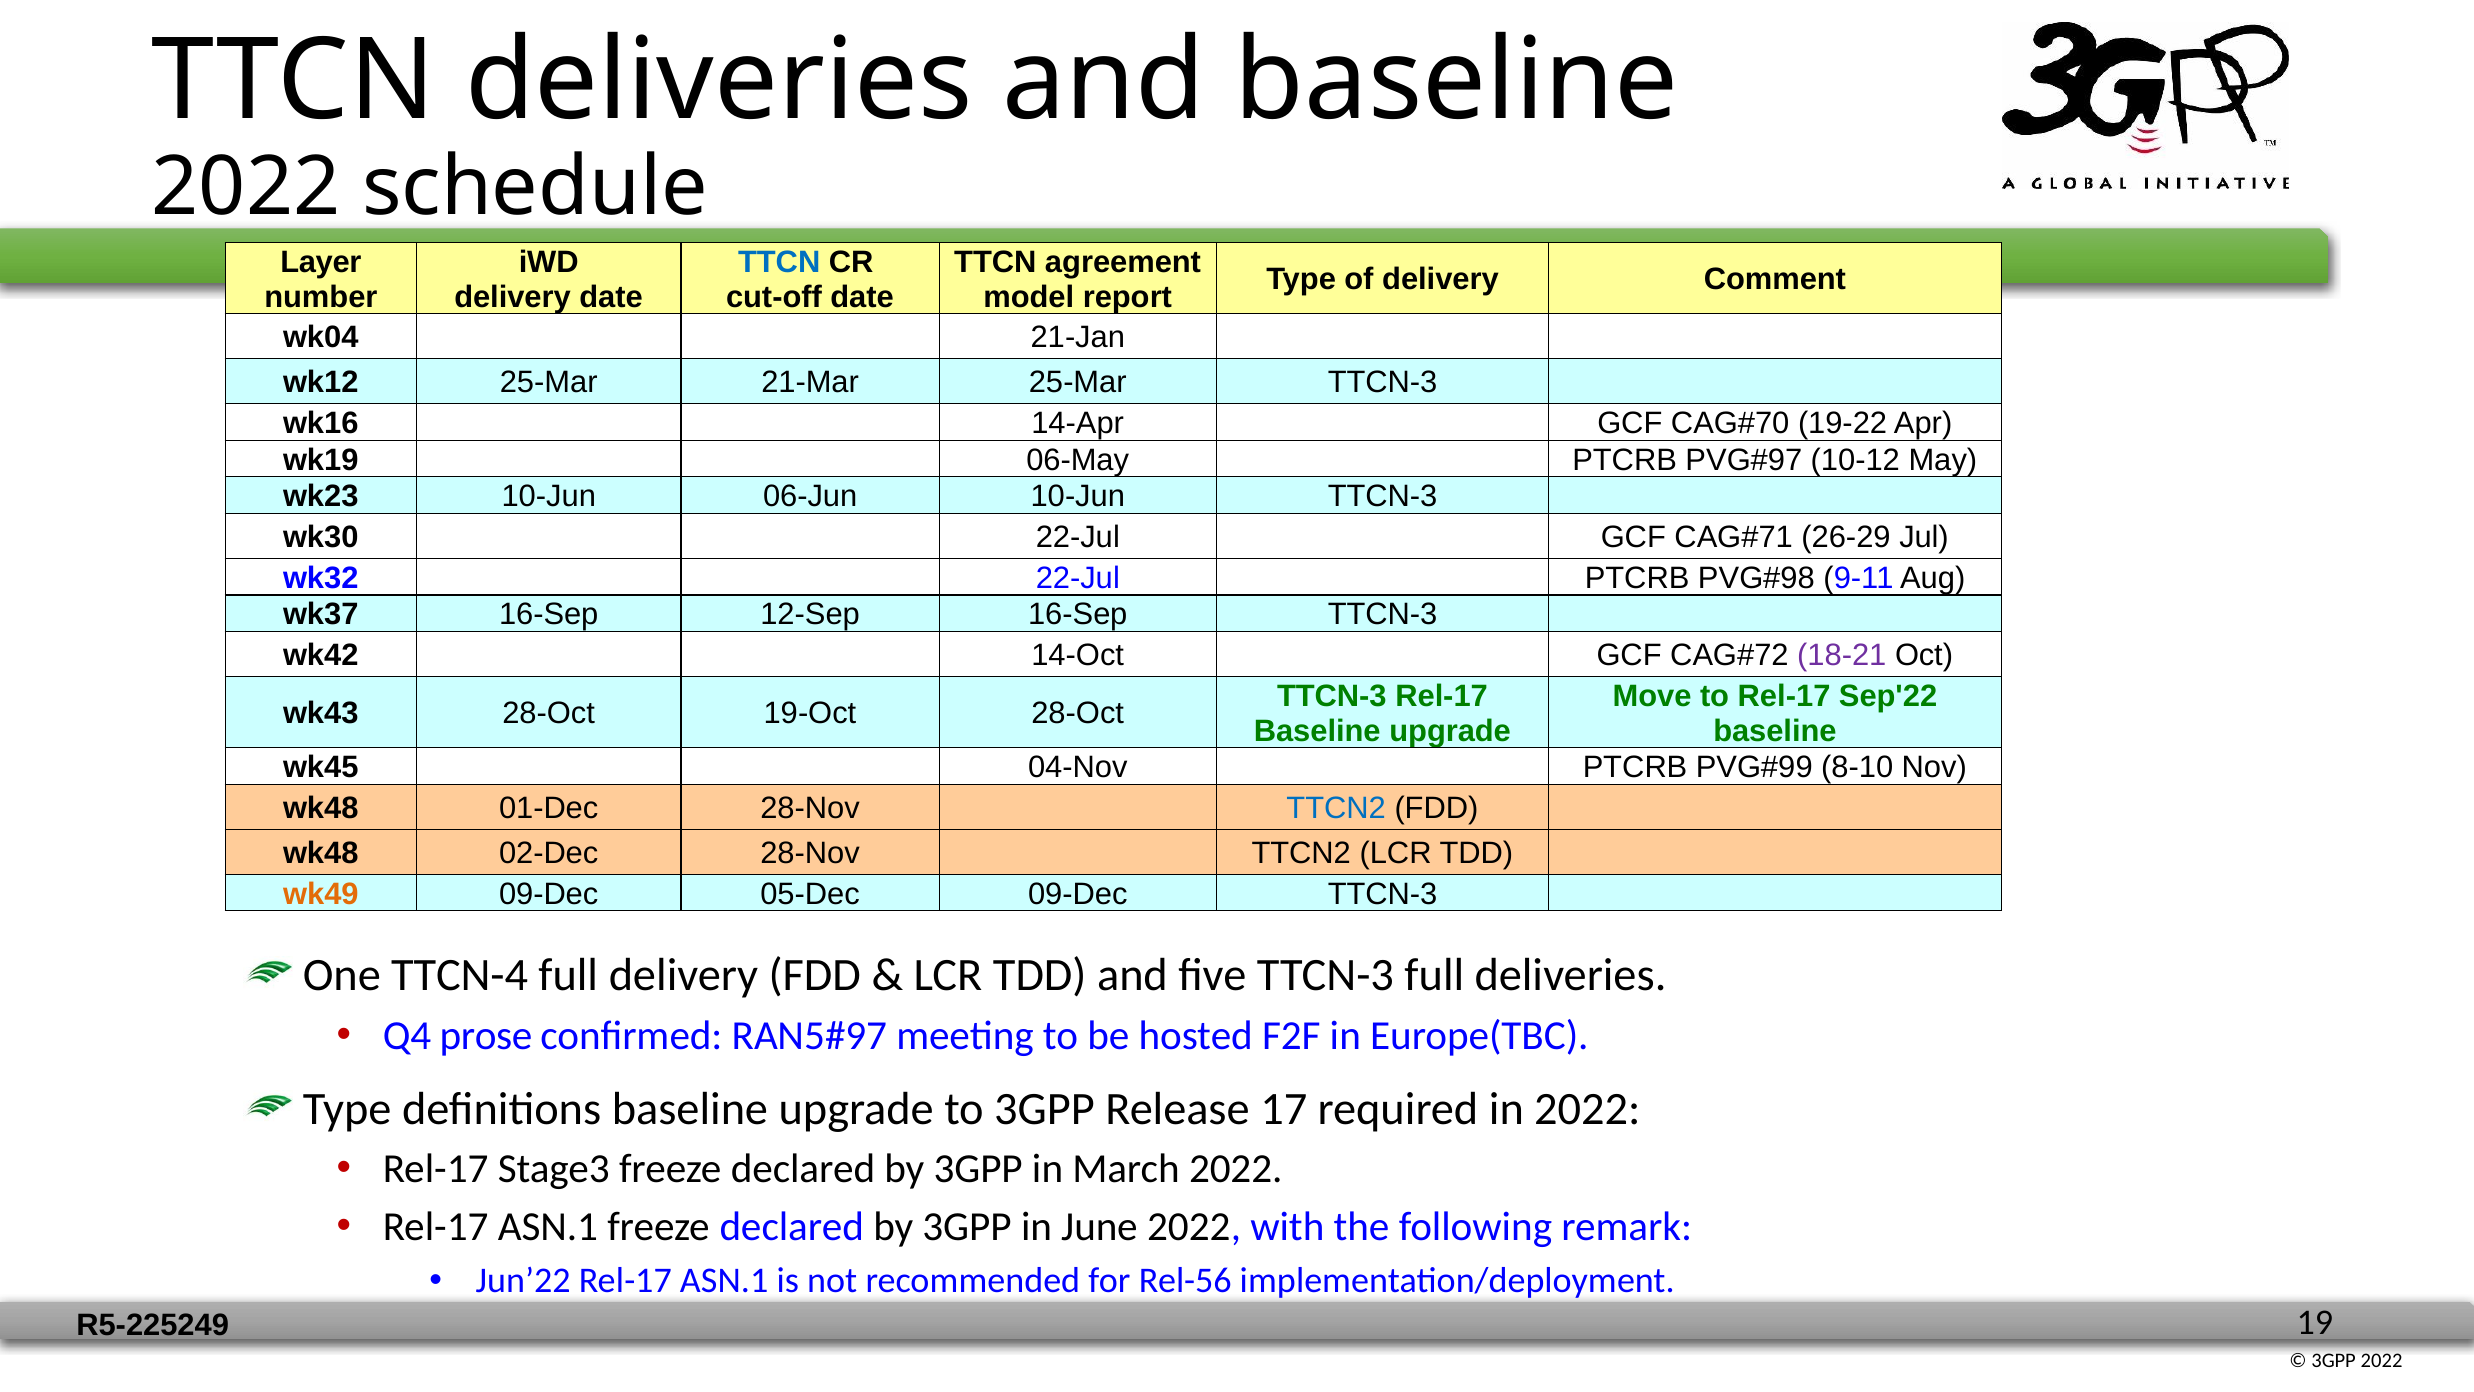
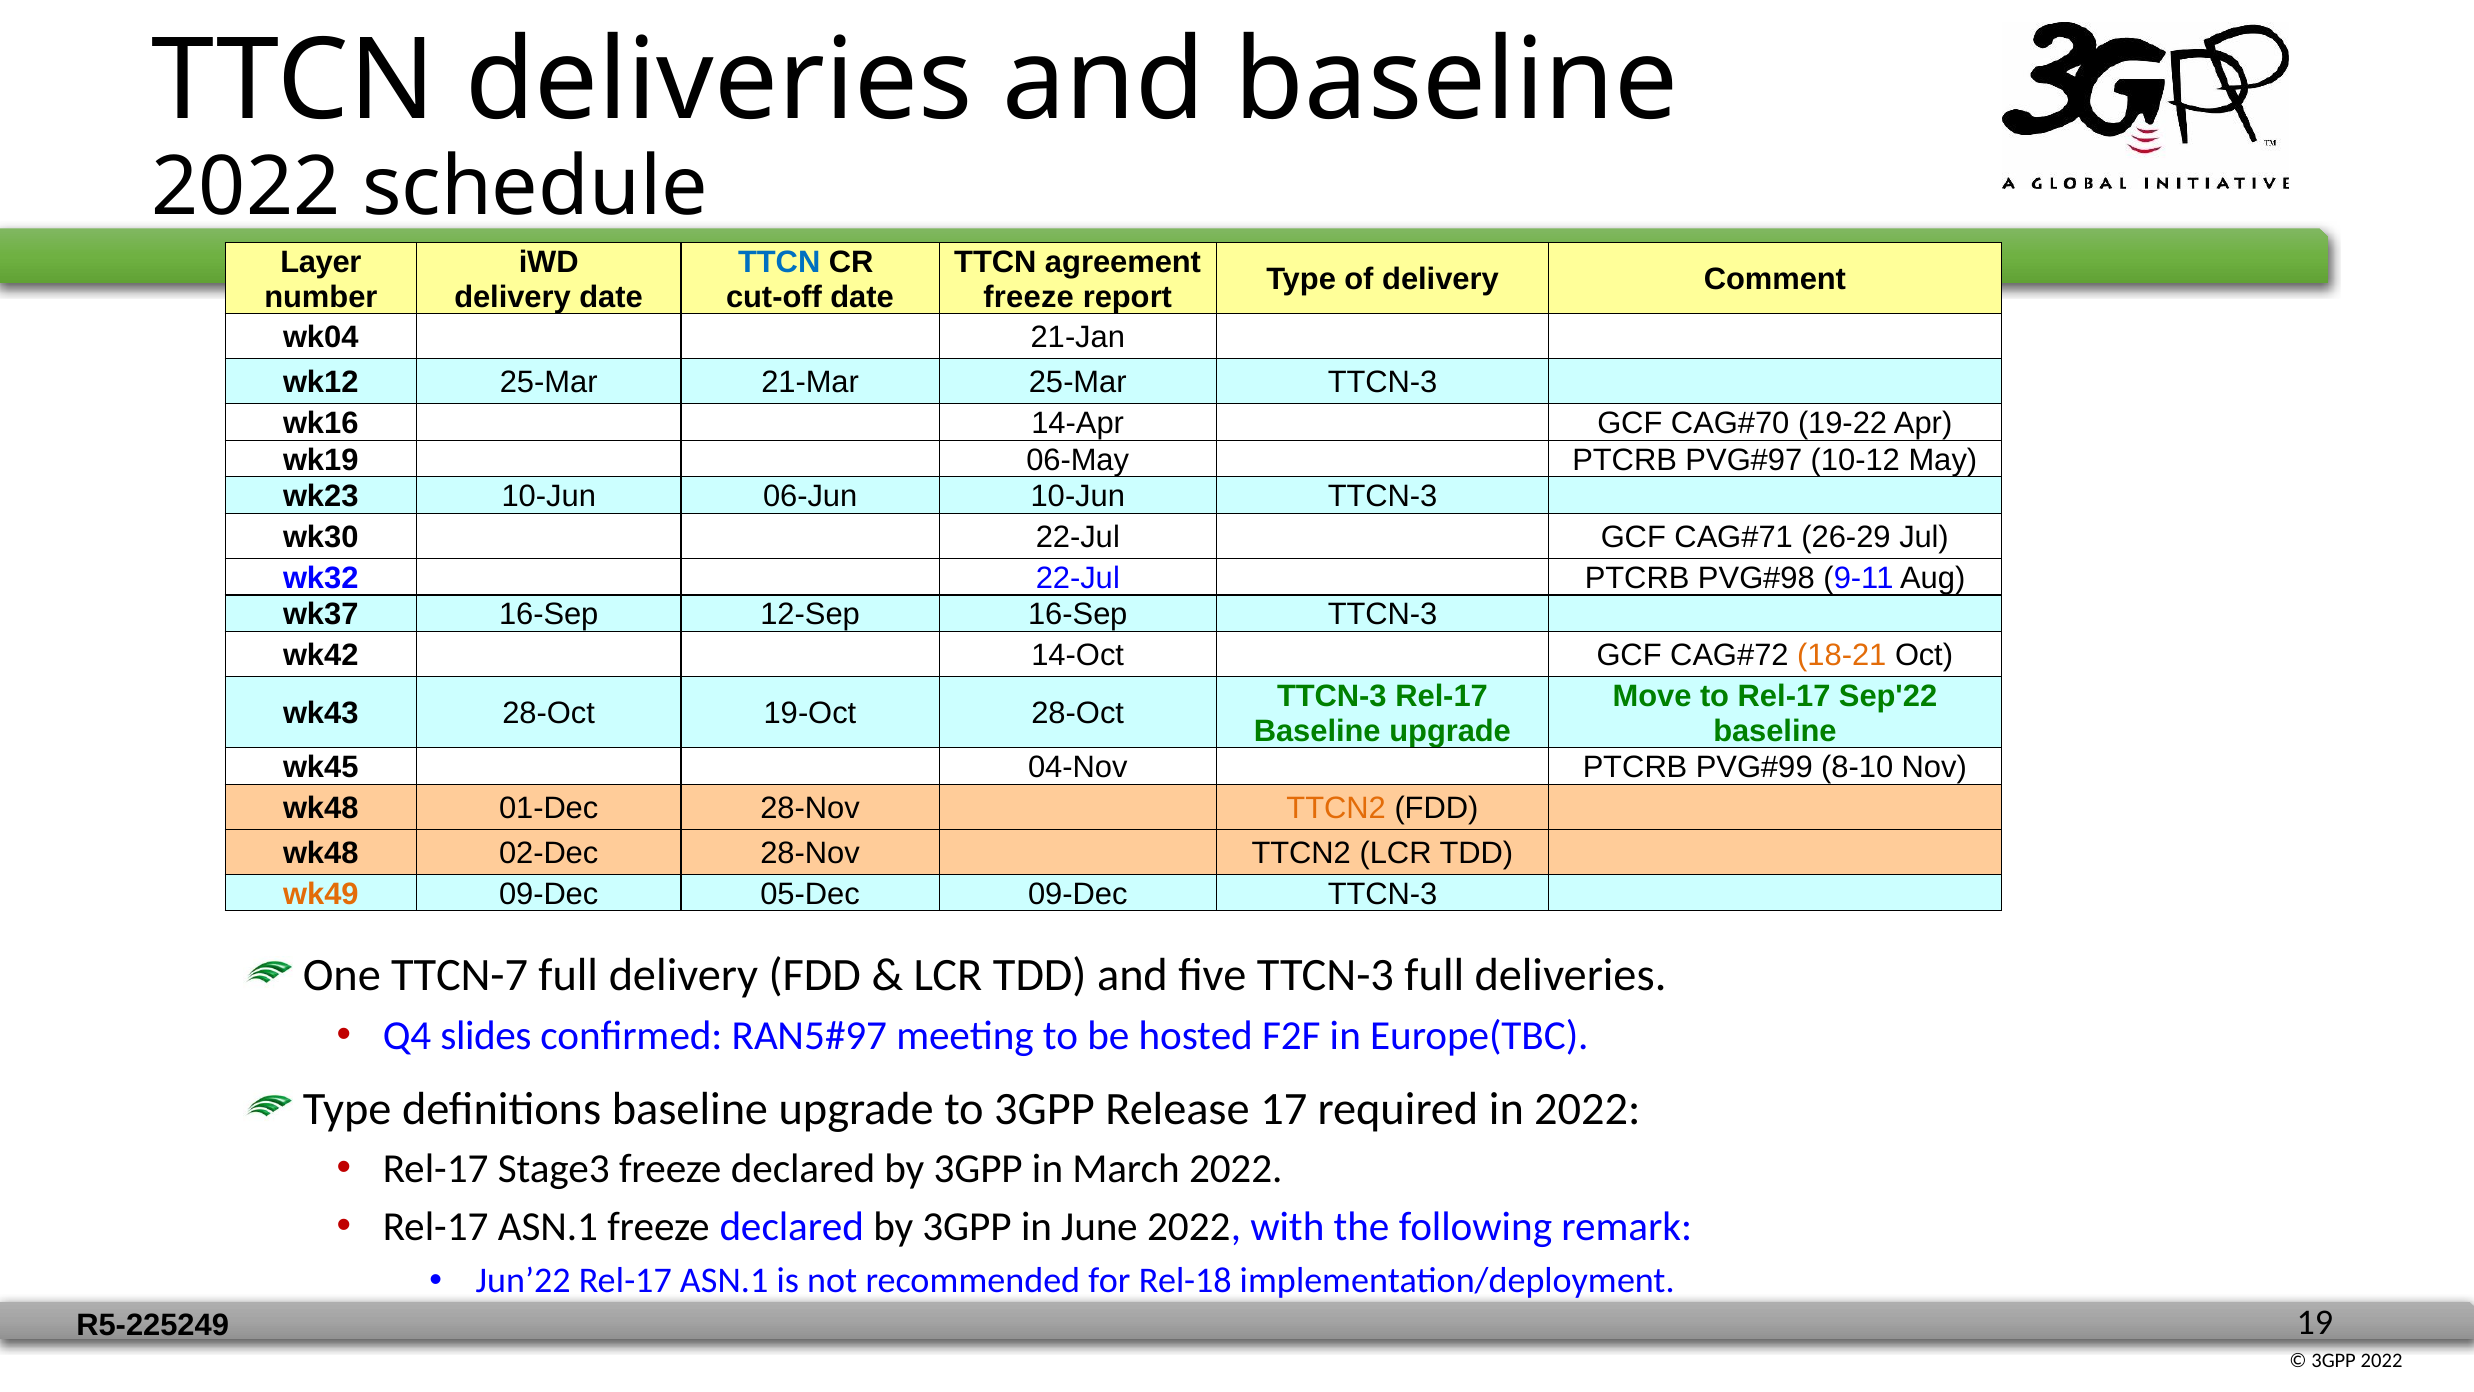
model: model -> freeze (1029, 297)
18-21 colour: purple -> orange (1842, 655)
TTCN2 colour: blue -> orange (1336, 808)
TTCN-4: TTCN-4 -> TTCN-7 (460, 975)
prose: prose -> slides (486, 1035)
Rel-56: Rel-56 -> Rel-18 (1185, 1281)
